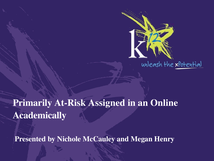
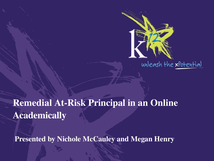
Primarily: Primarily -> Remedial (32, 102)
Assigned: Assigned -> Principal (107, 102)
